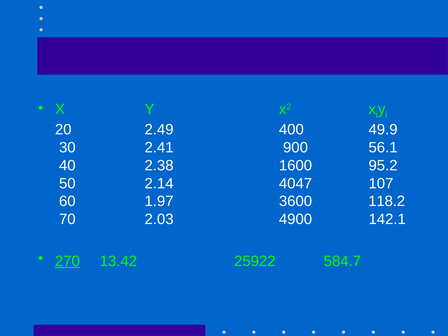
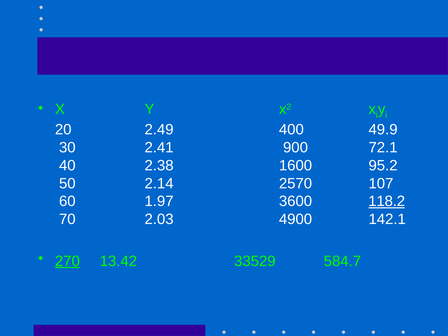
56.1: 56.1 -> 72.1 (383, 148)
4047: 4047 -> 2570 (296, 183)
118.2 underline: none -> present (387, 201)
25922: 25922 -> 33529 (255, 261)
